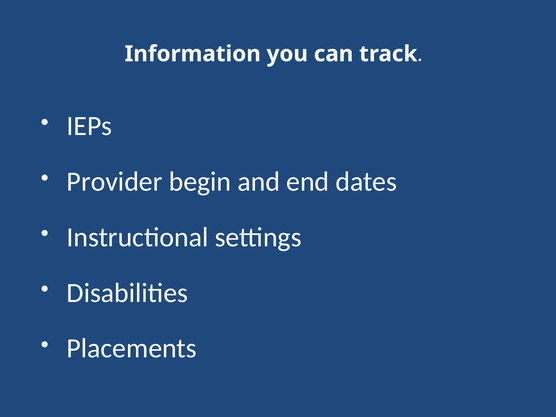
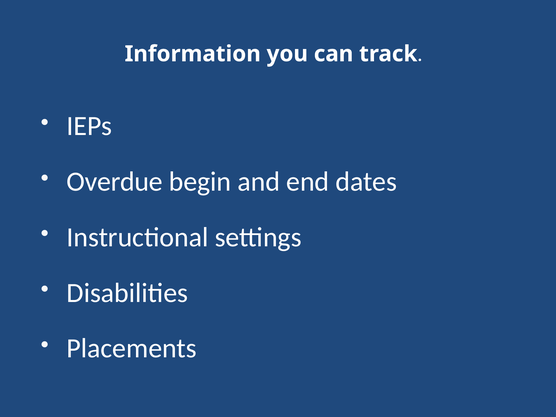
Provider: Provider -> Overdue (115, 182)
